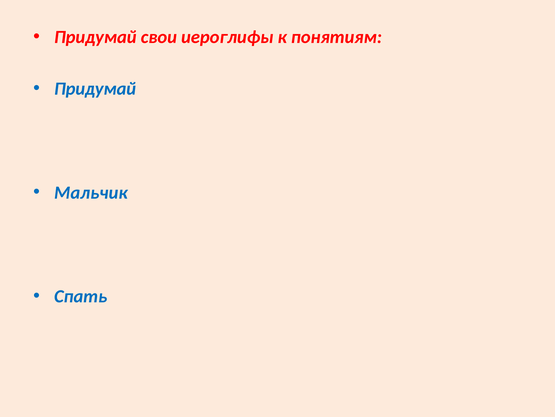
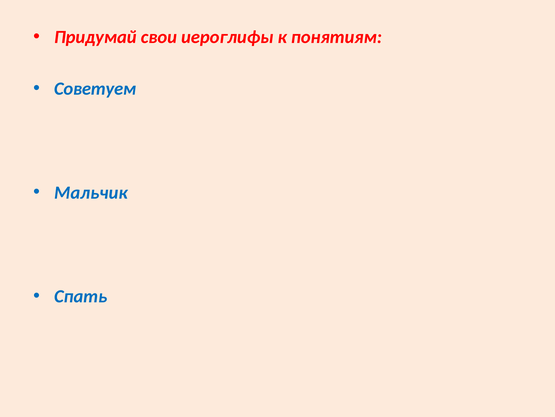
Придумай: Придумай -> Советуем (95, 89)
